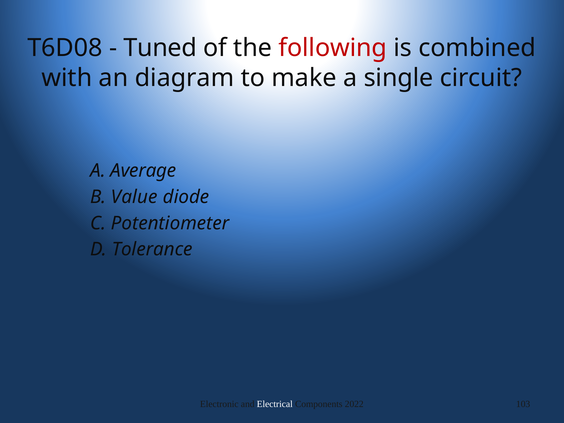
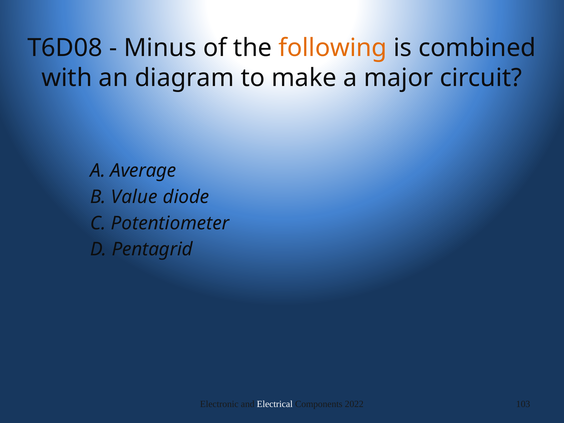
Tuned: Tuned -> Minus (160, 48)
following colour: red -> orange (333, 48)
single: single -> major (398, 78)
Tolerance: Tolerance -> Pentagrid (152, 249)
